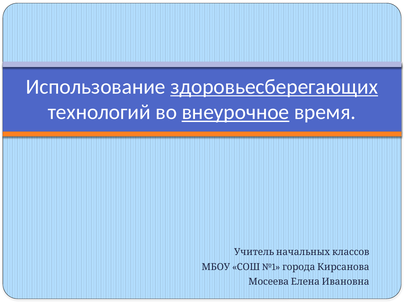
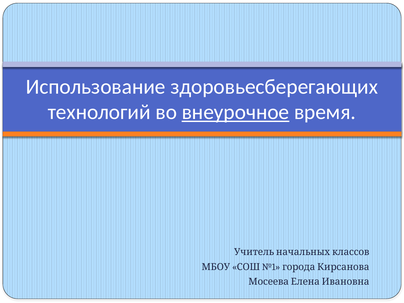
здоровьесберегающих underline: present -> none (274, 87)
